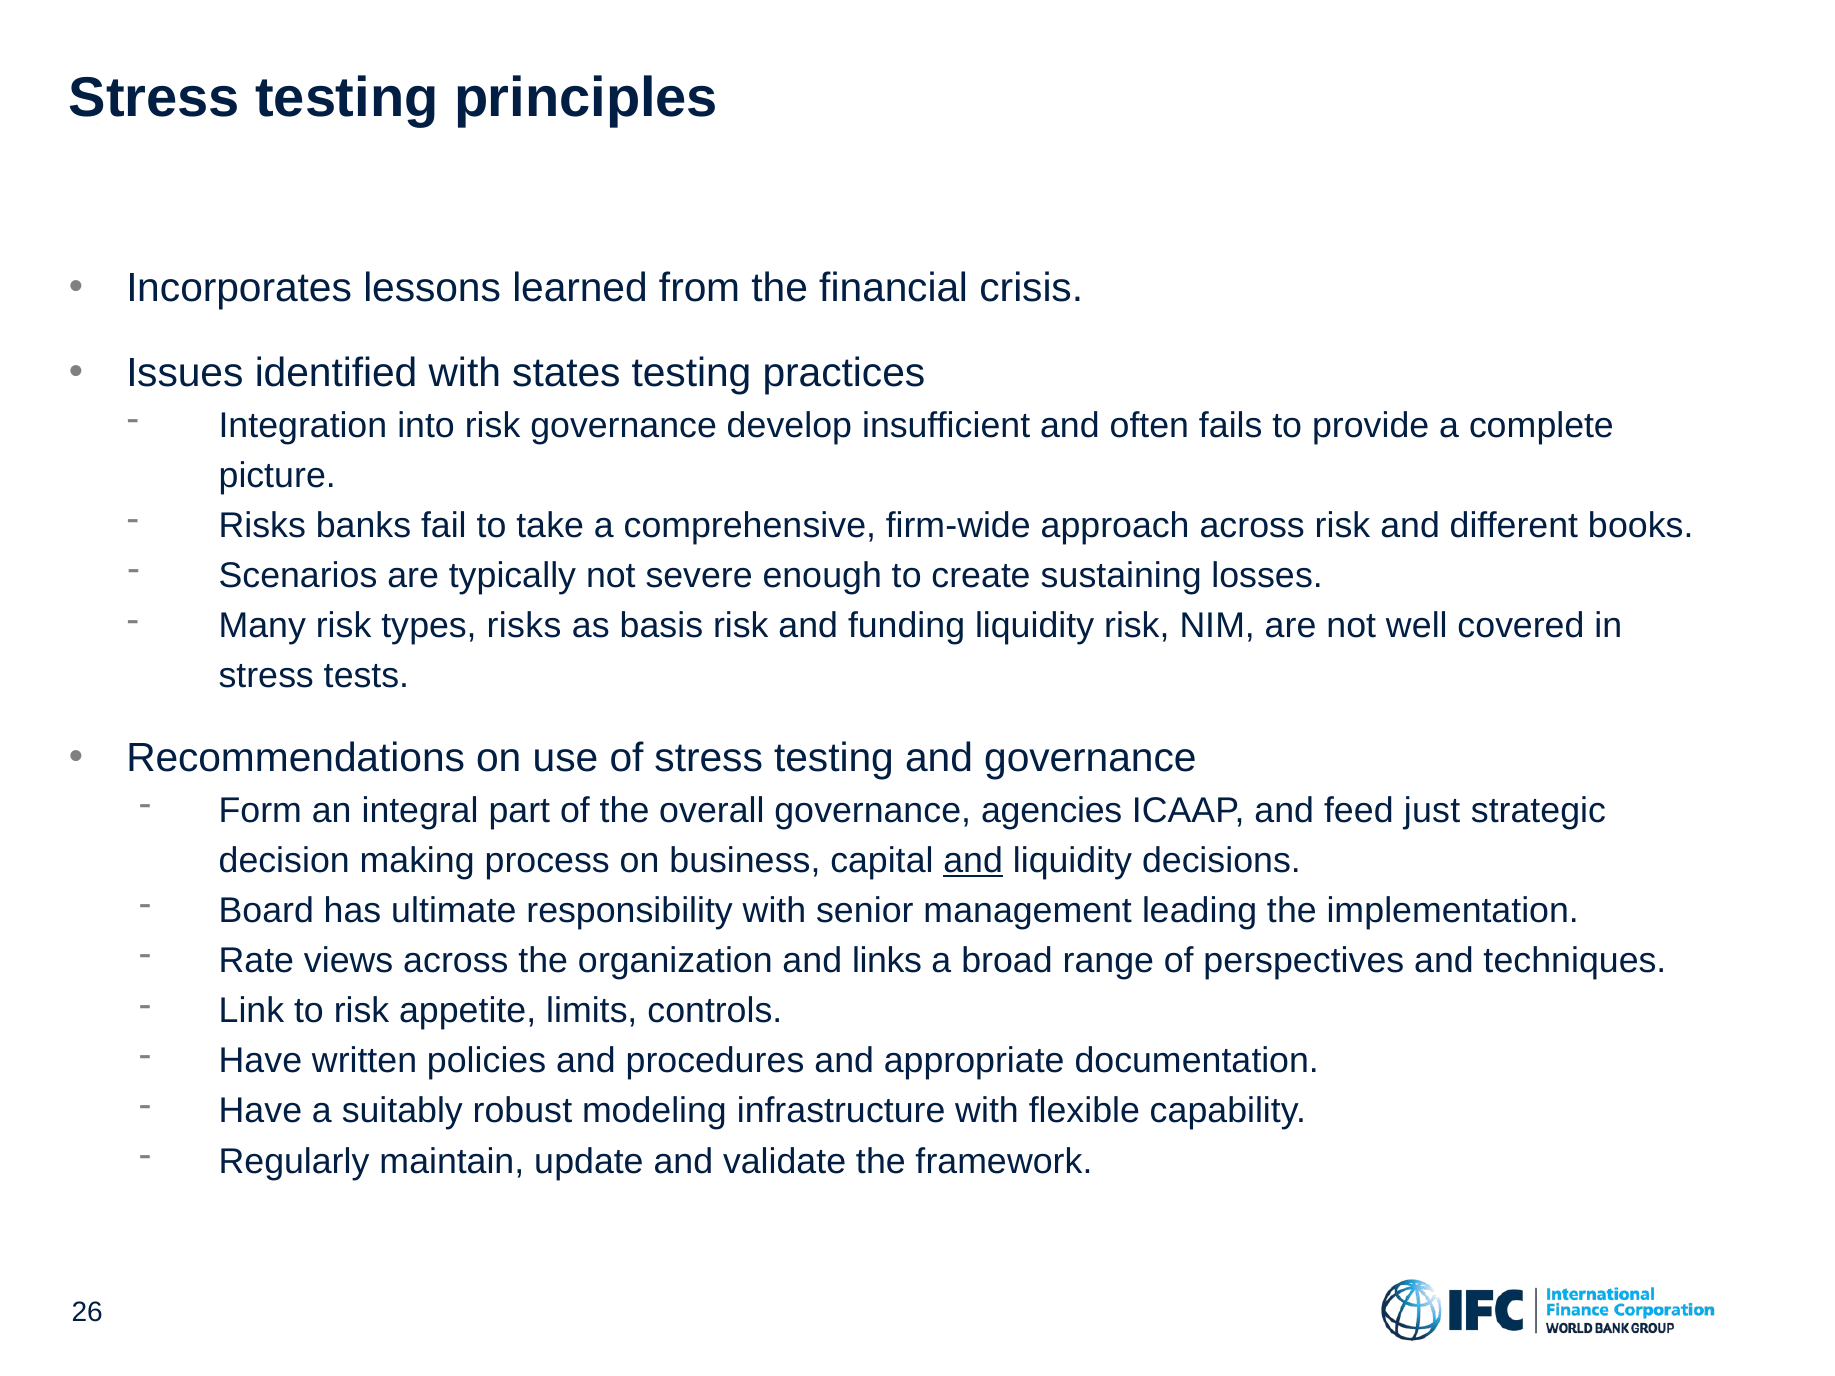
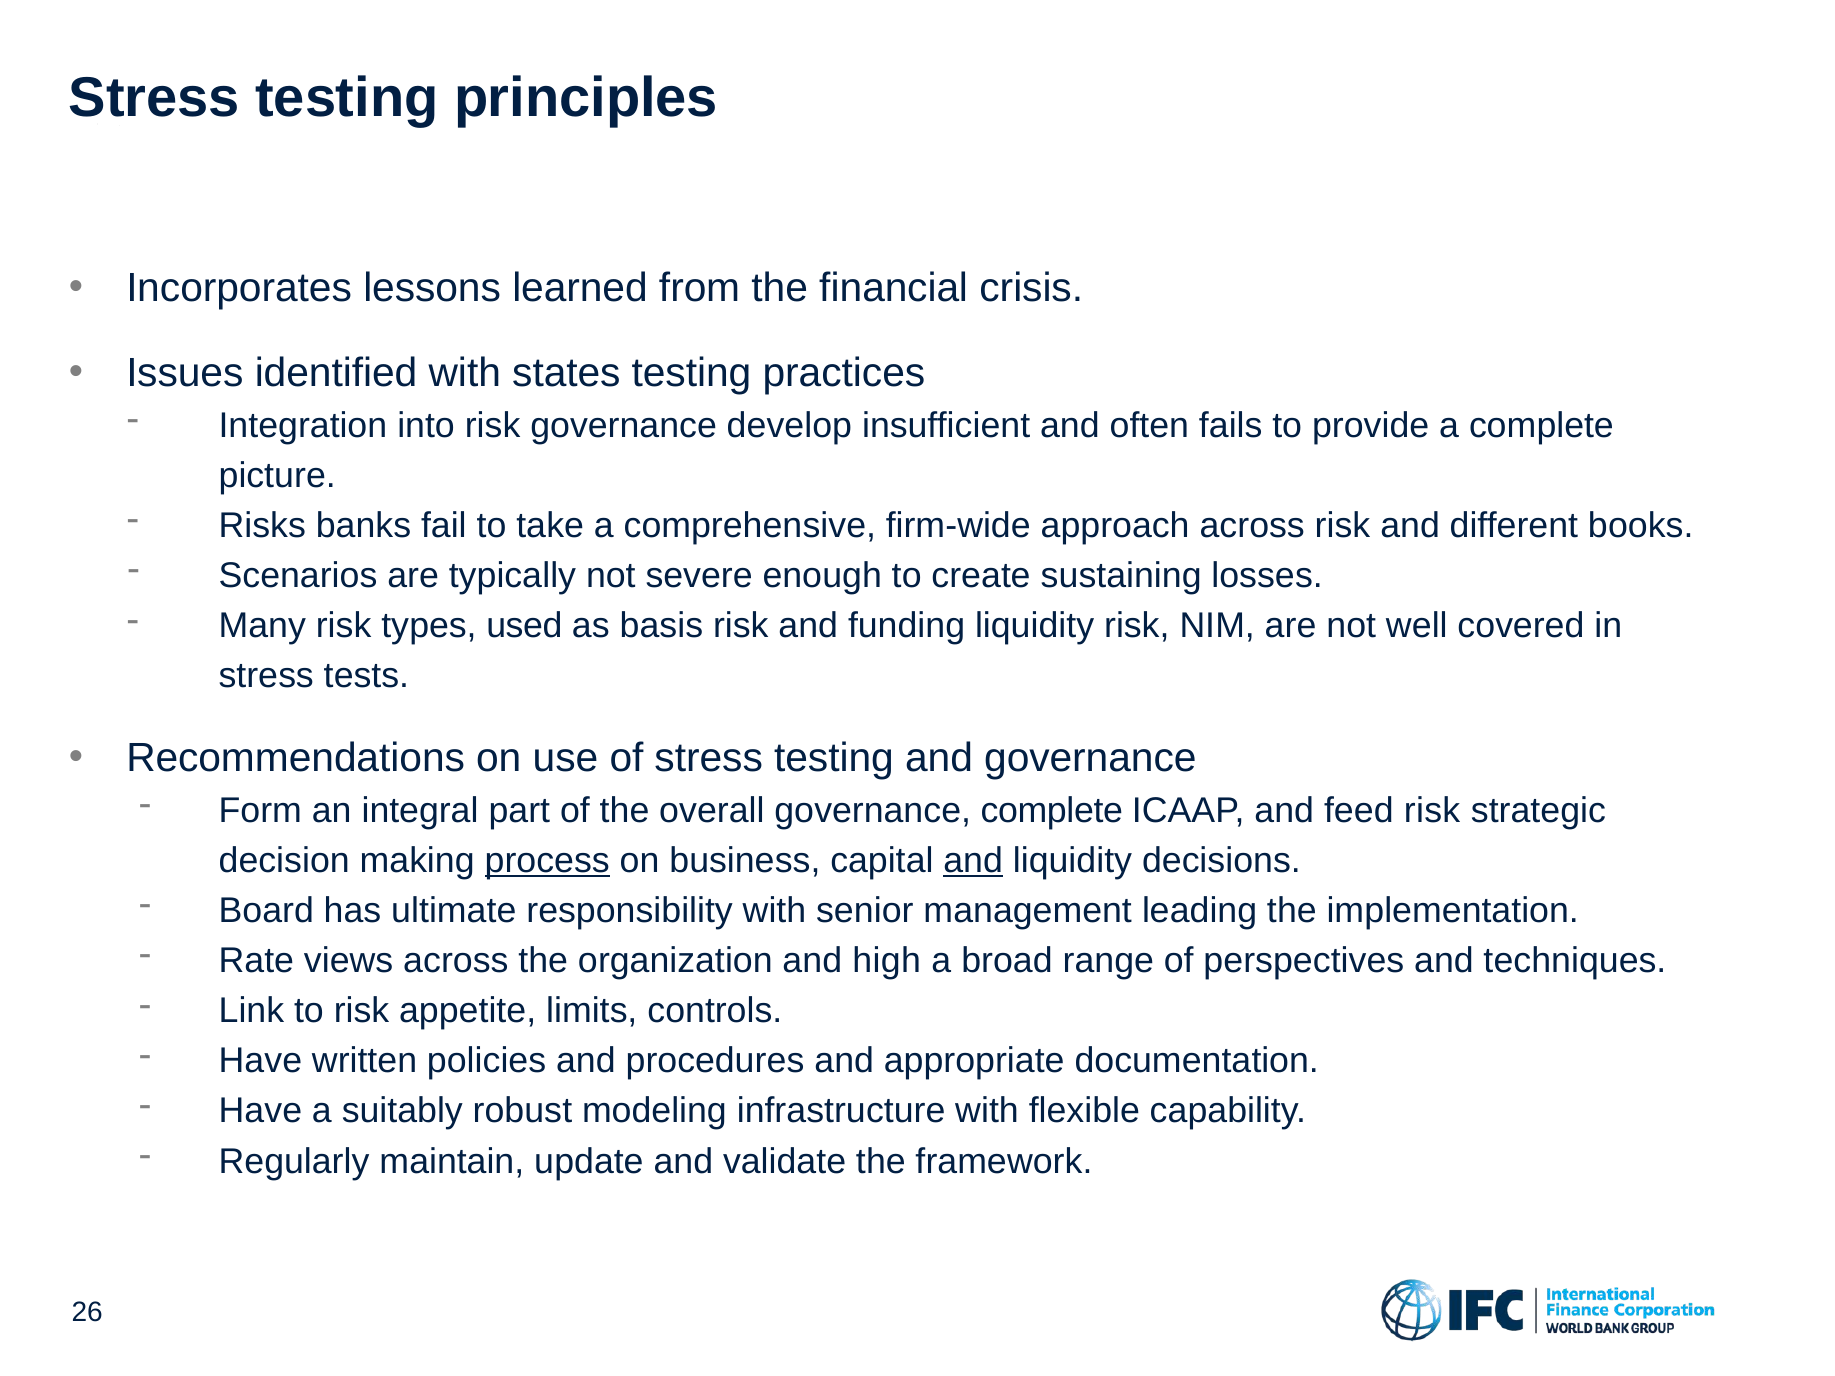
types risks: risks -> used (524, 626)
governance agencies: agencies -> complete (1052, 811)
feed just: just -> risk (1432, 811)
process underline: none -> present (547, 861)
links: links -> high (887, 961)
